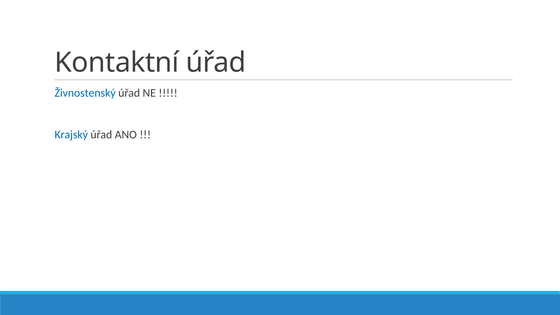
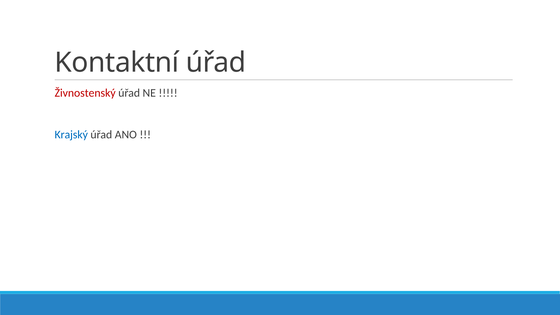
Živnostenský colour: blue -> red (85, 93)
